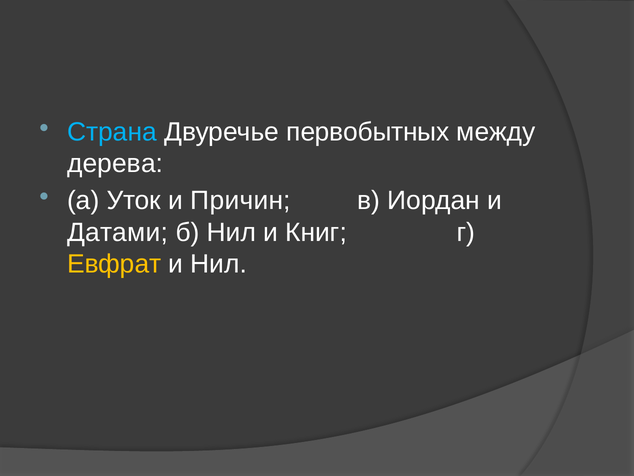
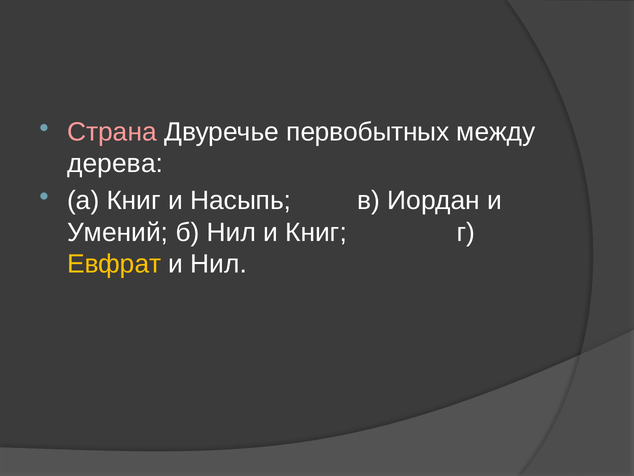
Страна colour: light blue -> pink (112, 132)
а Уток: Уток -> Книг (134, 200)
Причин: Причин -> Насыпь (241, 200)
Датами: Датами -> Умений (118, 232)
